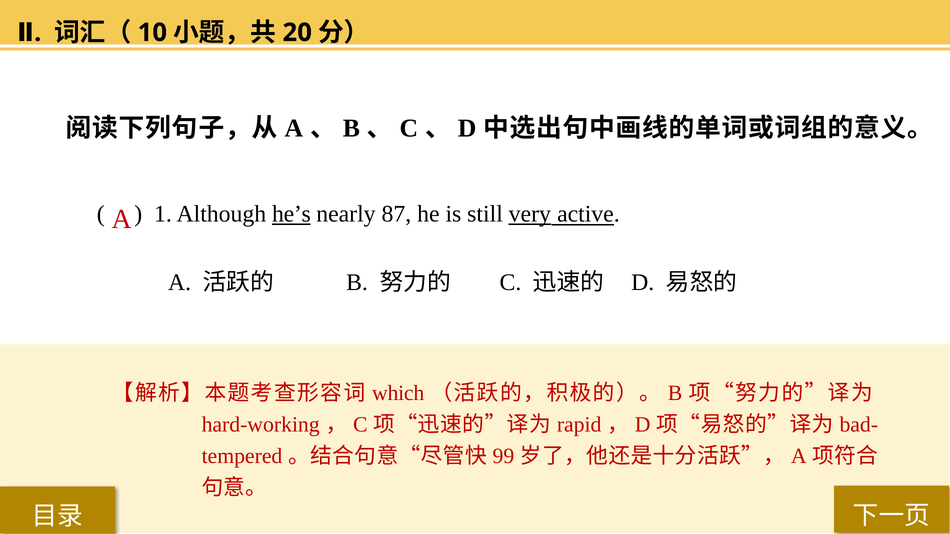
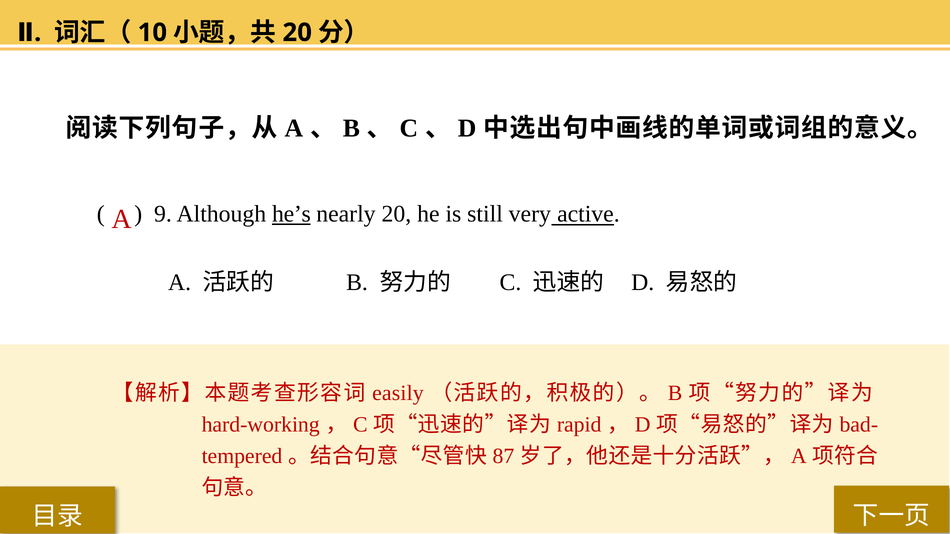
1: 1 -> 9 (163, 214)
nearly 87: 87 -> 20 (396, 214)
very underline: present -> none (530, 214)
which: which -> easily (398, 393)
99: 99 -> 87 (503, 456)
